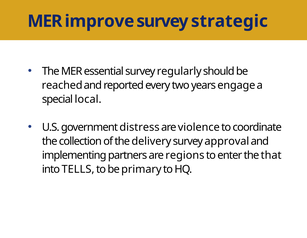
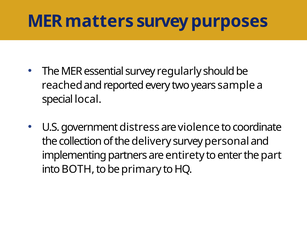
improve: improve -> matters (99, 21)
strategic: strategic -> purposes (230, 21)
engage: engage -> sample (236, 85)
approval: approval -> personal (227, 141)
regions: regions -> entirety (185, 155)
that: that -> part (271, 155)
TELLS: TELLS -> BOTH (78, 169)
